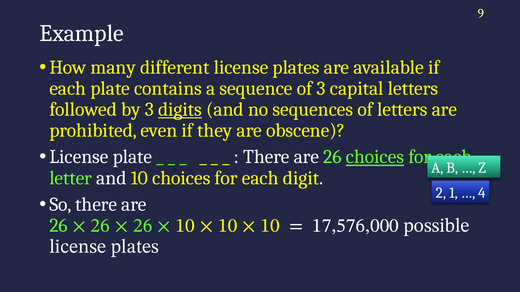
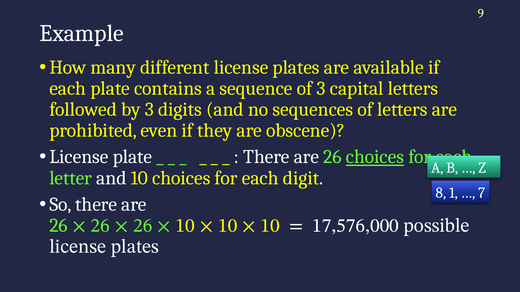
digits underline: present -> none (180, 110)
2: 2 -> 8 (441, 193)
4: 4 -> 7 (482, 193)
